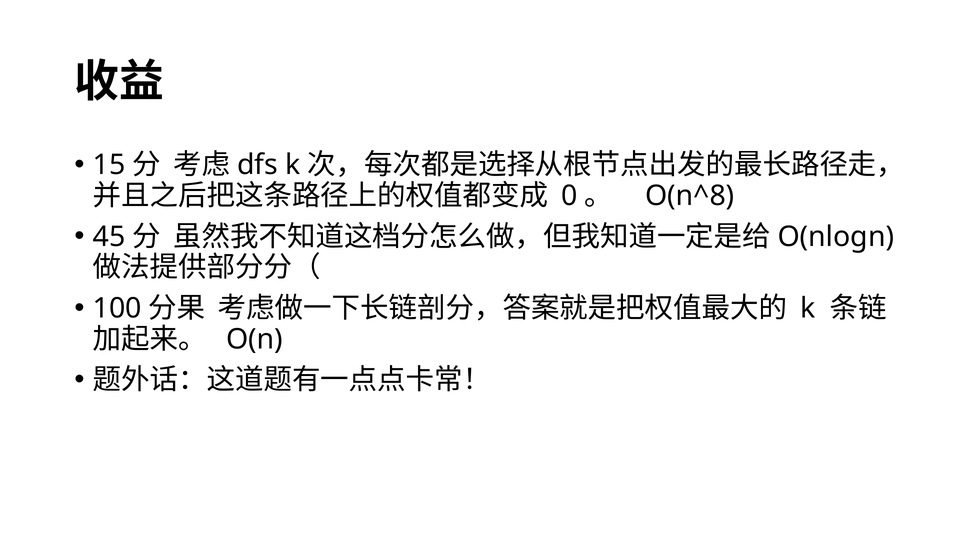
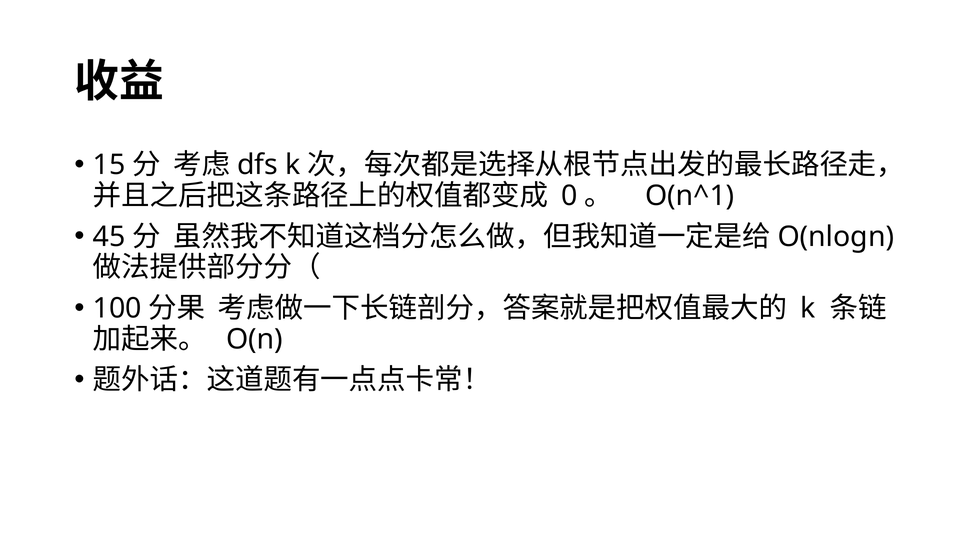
O(n^8: O(n^8 -> O(n^1 (690, 196)
